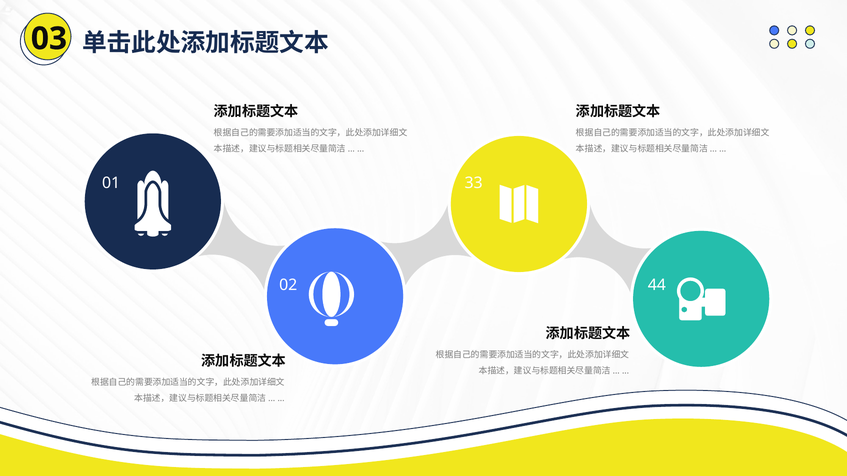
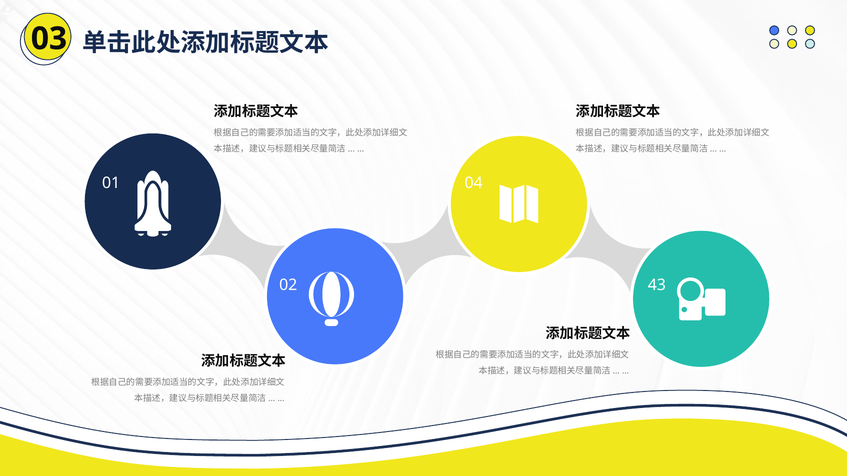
33: 33 -> 04 (474, 183)
44: 44 -> 43 (657, 285)
